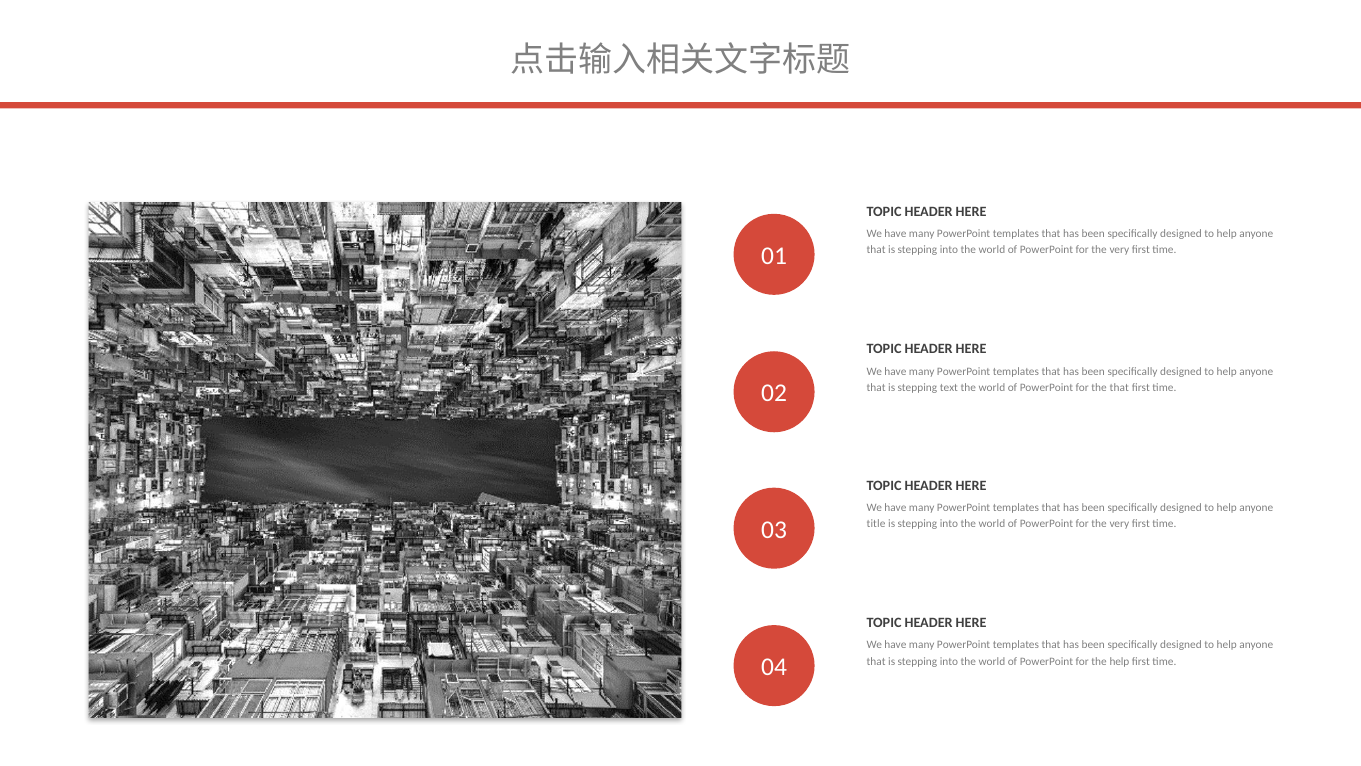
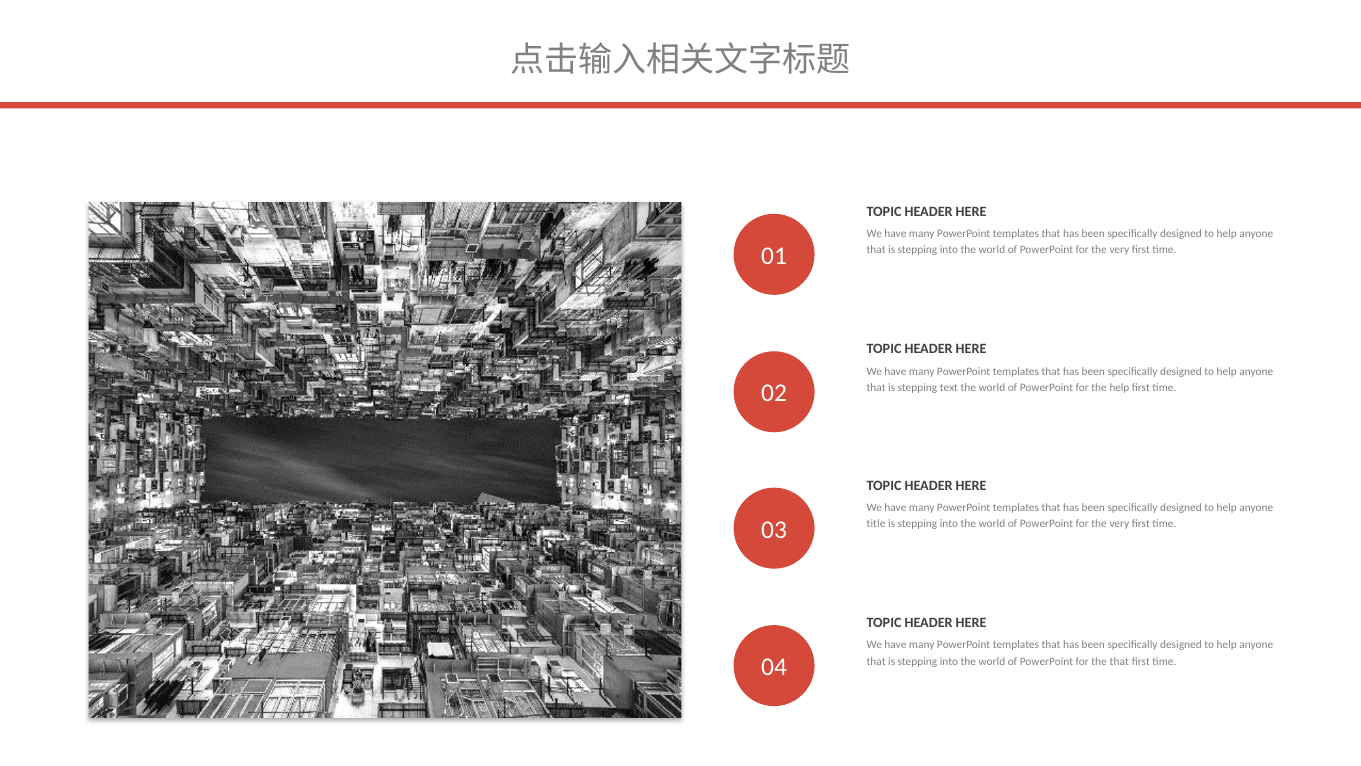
the that: that -> help (1119, 387)
the help: help -> that (1119, 661)
